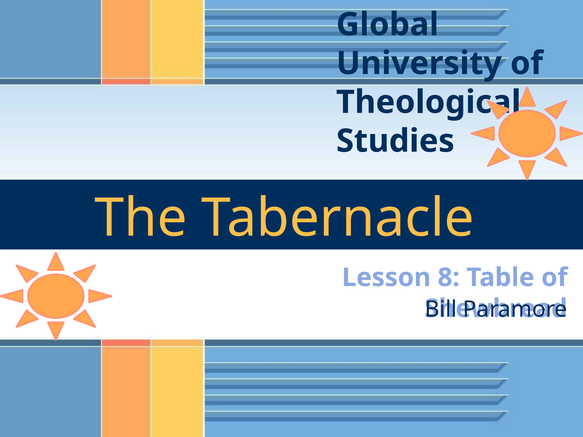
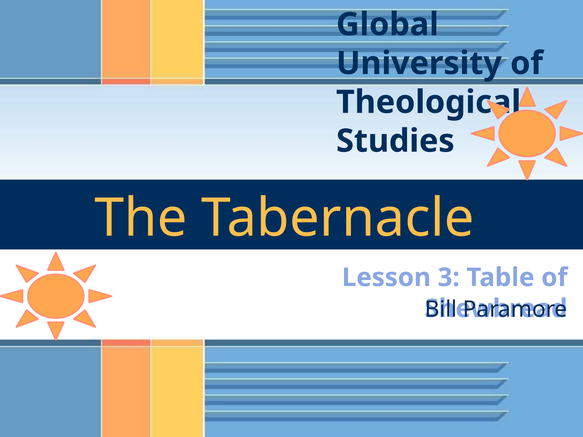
8: 8 -> 3 (449, 278)
